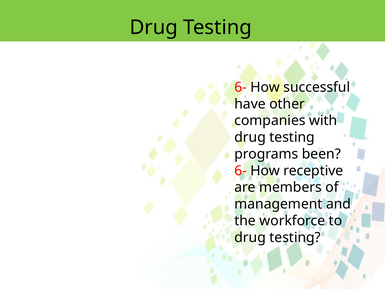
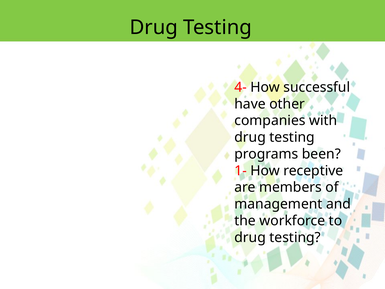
6-: 6- -> 4- (241, 87)
6-: 6- -> 1- (241, 171)
